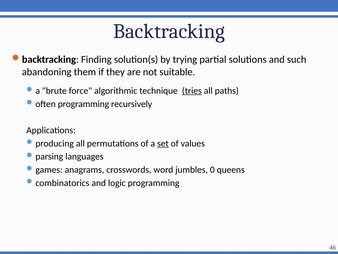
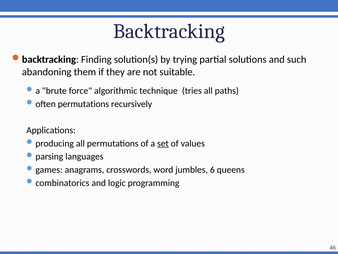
tries underline: present -> none (192, 91)
programming: programming -> permutations (83, 104)
0: 0 -> 6 (212, 169)
